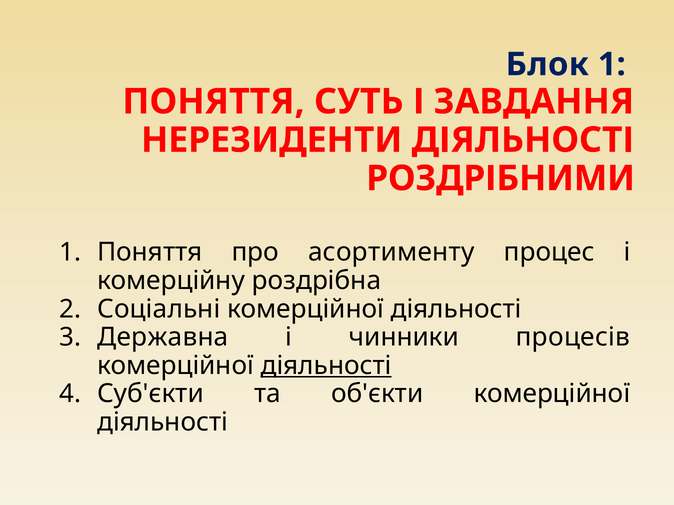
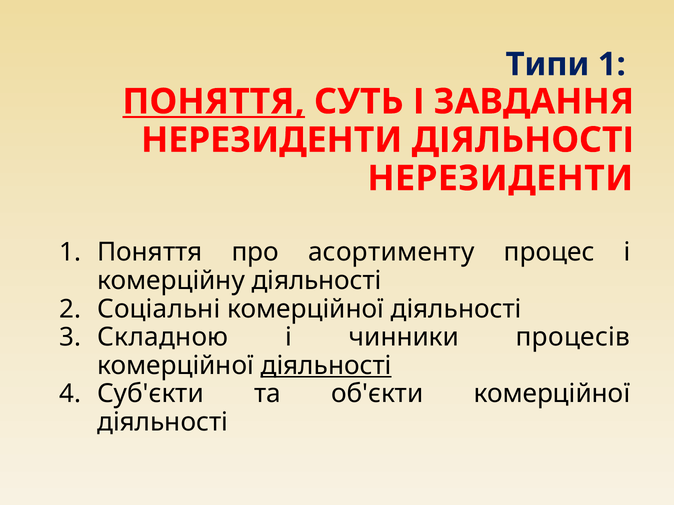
Блок: Блок -> Типи (548, 64)
ПОНЯТТЯ underline: none -> present (214, 102)
РОЗДРІБНИМИ: РОЗДРІБНИМИ -> НЕРЕЗИДЕНТИ (500, 179)
комерційну роздрібна: роздрібна -> діяльності (317, 281)
Державна: Державна -> Складною (163, 338)
